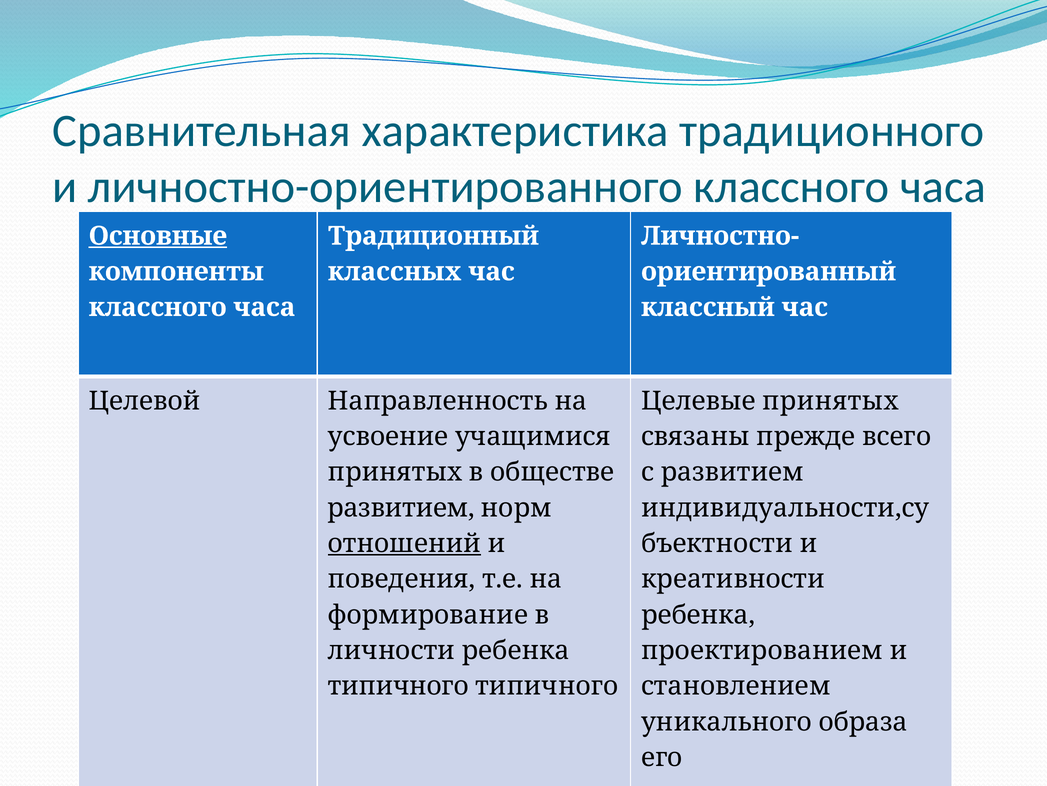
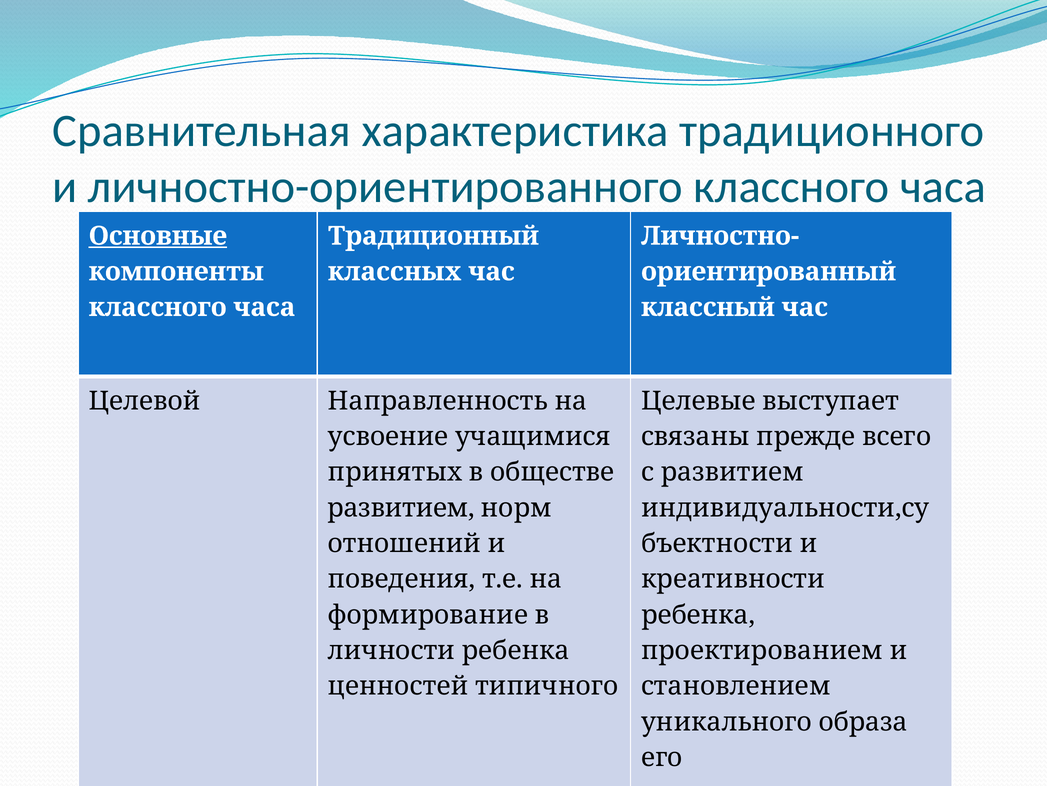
Целевые принятых: принятых -> выступает (831, 401)
отношений underline: present -> none (404, 543)
типичного: типичного -> ценностей (398, 686)
